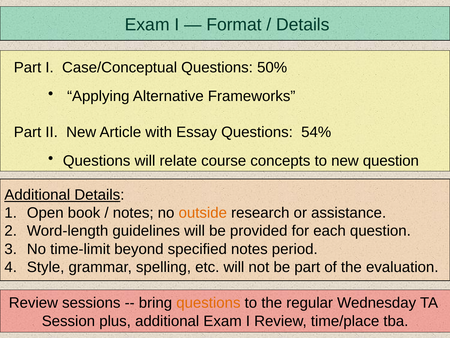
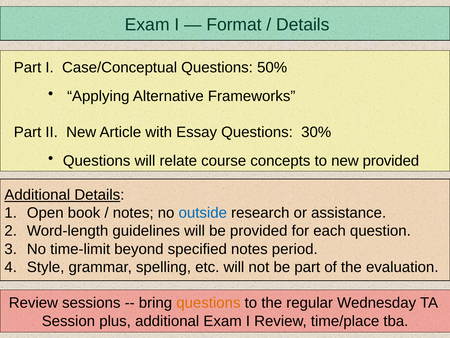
54%: 54% -> 30% (316, 132)
new question: question -> provided (391, 161)
outside colour: orange -> blue (203, 213)
